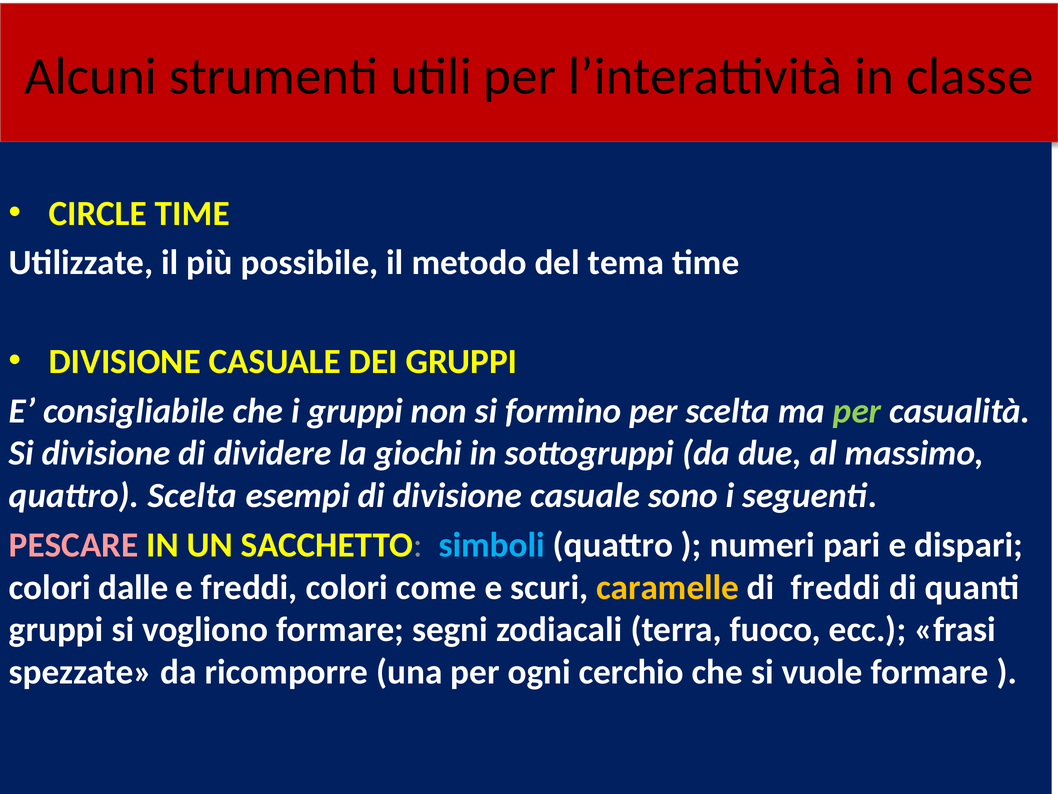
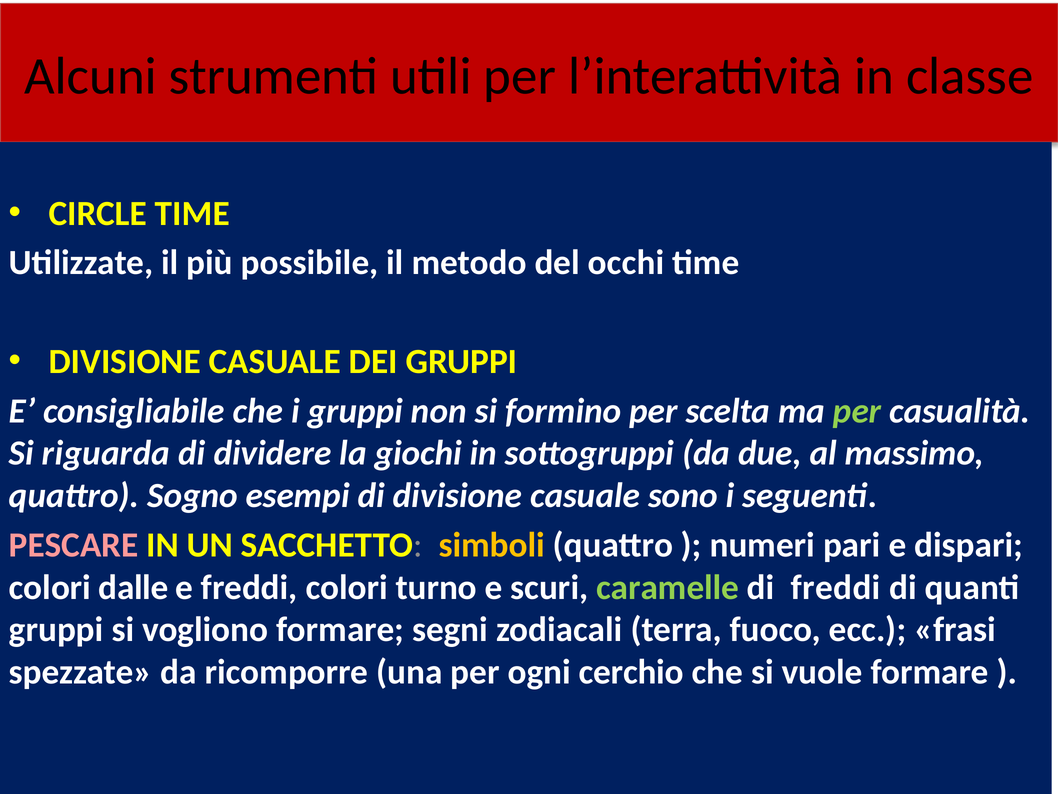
tema: tema -> occhi (626, 263)
Si divisione: divisione -> riguarda (106, 453)
quattro Scelta: Scelta -> Sogno (192, 495)
simboli colour: light blue -> yellow (492, 545)
come: come -> turno (436, 587)
caramelle colour: yellow -> light green (668, 587)
